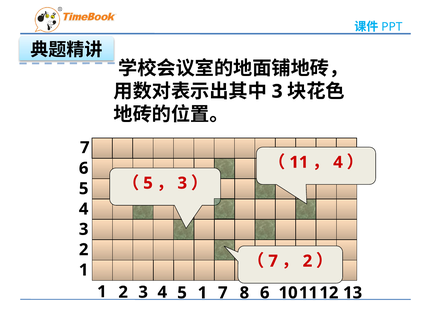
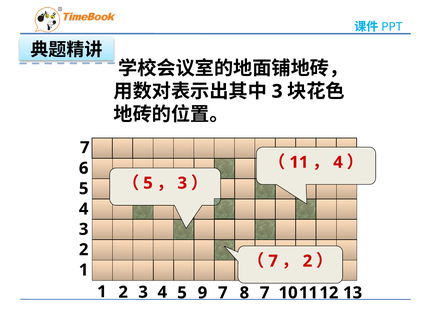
5 1: 1 -> 9 (202, 293)
8 6: 6 -> 7 (265, 293)
